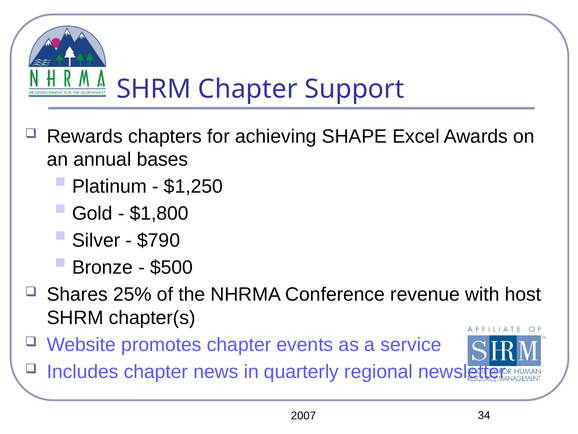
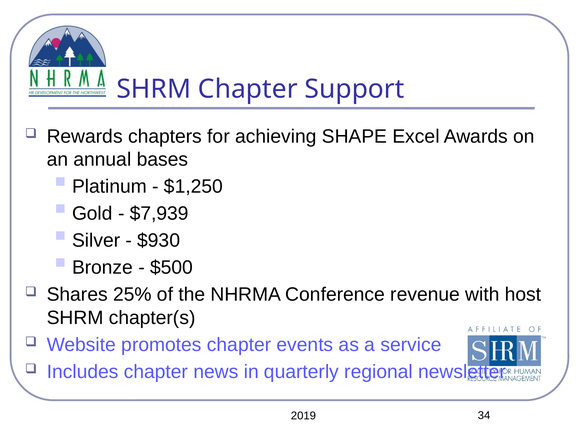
$1,800: $1,800 -> $7,939 (159, 213)
$790: $790 -> $930 (159, 240)
2007: 2007 -> 2019 (303, 415)
